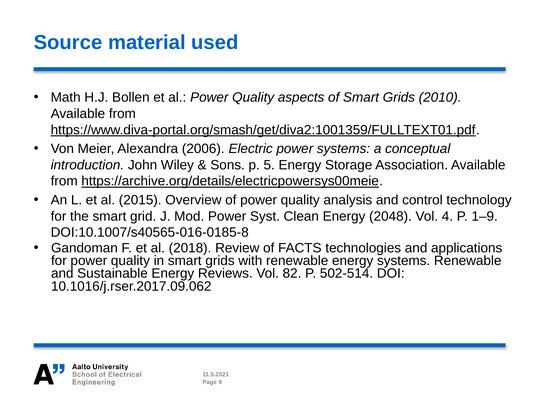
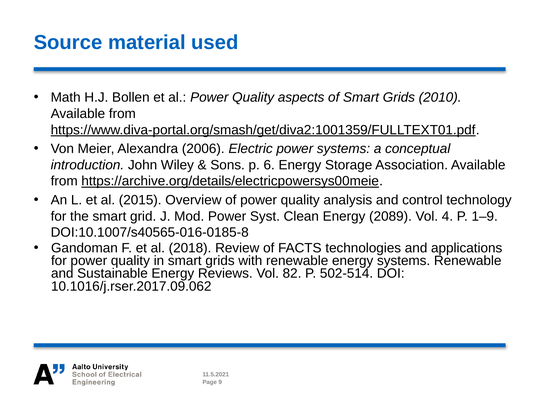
5: 5 -> 6 (269, 165)
2048: 2048 -> 2089 (391, 216)
